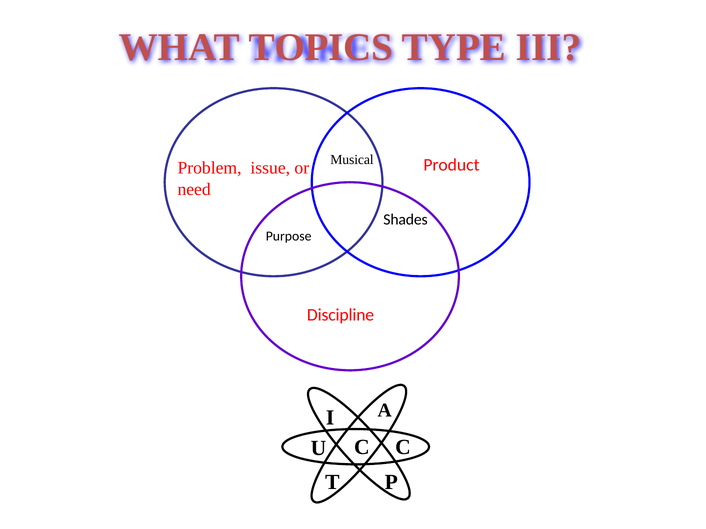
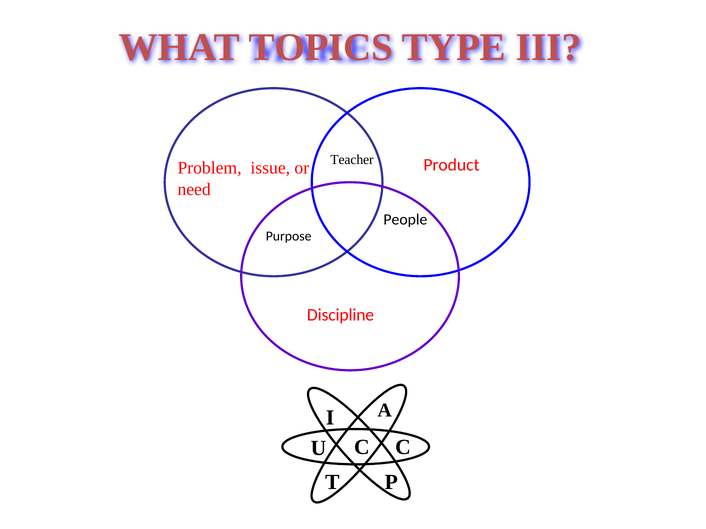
Musical: Musical -> Teacher (352, 160)
Shades: Shades -> People (405, 220)
